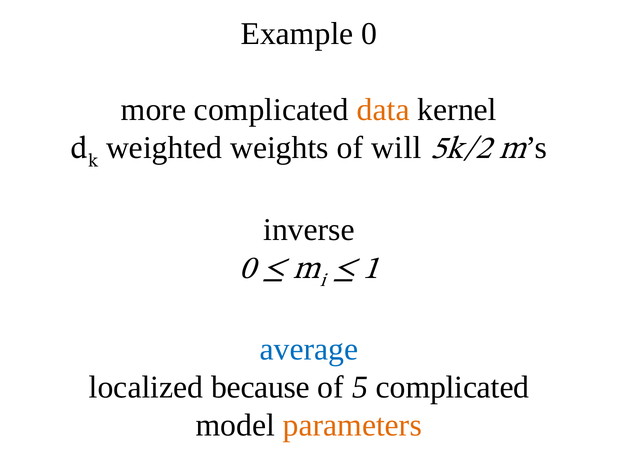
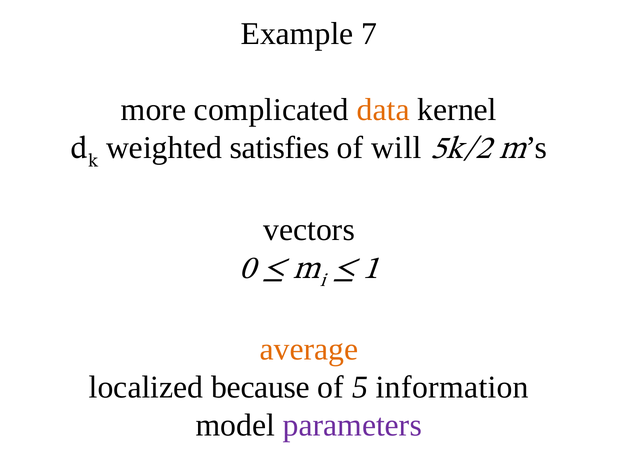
Example 0: 0 -> 7 (369, 34)
weights: weights -> satisfies (280, 148)
inverse: inverse -> vectors (309, 230)
average colour: blue -> orange (309, 350)
5 complicated: complicated -> information (452, 388)
parameters colour: orange -> purple (352, 426)
